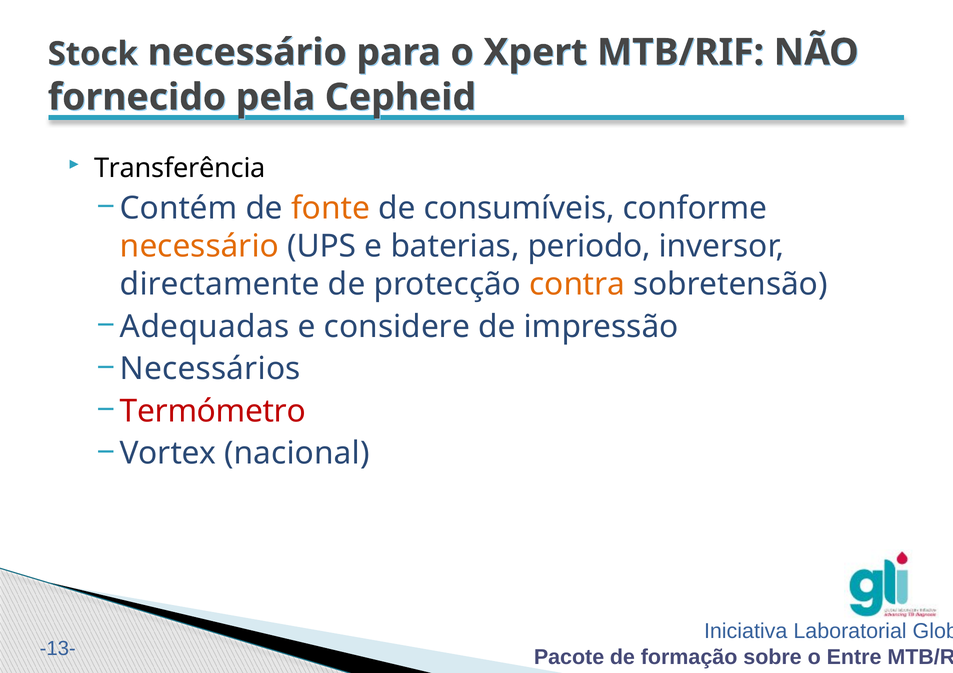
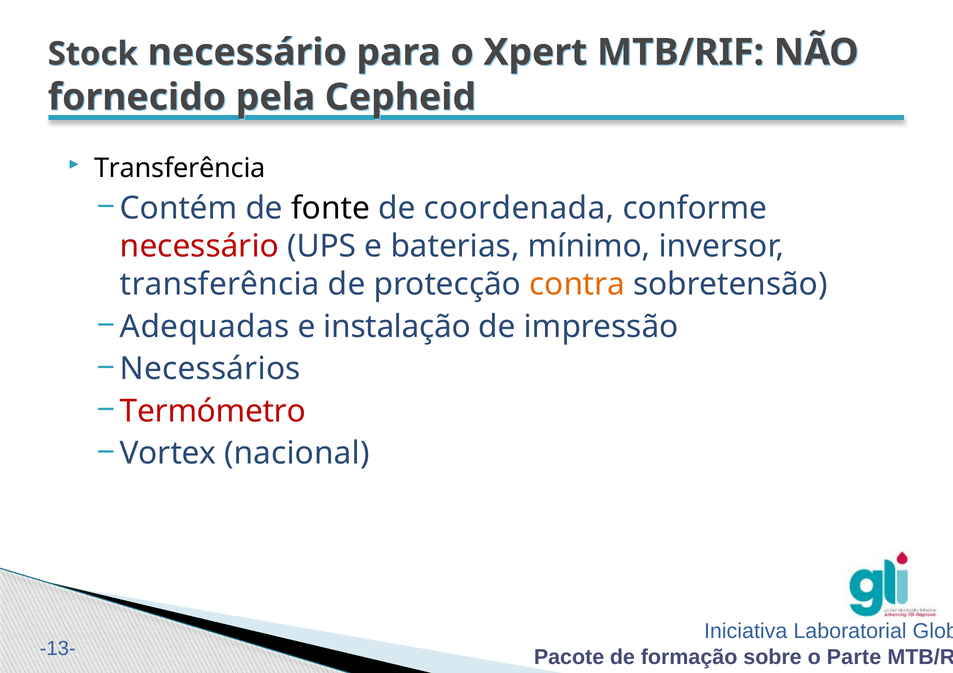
fonte colour: orange -> black (331, 208)
consumíveis: consumíveis -> coordenada (519, 208)
necessário colour: orange -> red (199, 246)
periodo: periodo -> mínimo (589, 246)
directamente: directamente -> transferência (220, 284)
considere: considere -> instalação (397, 326)
Entre: Entre -> Parte (854, 657)
